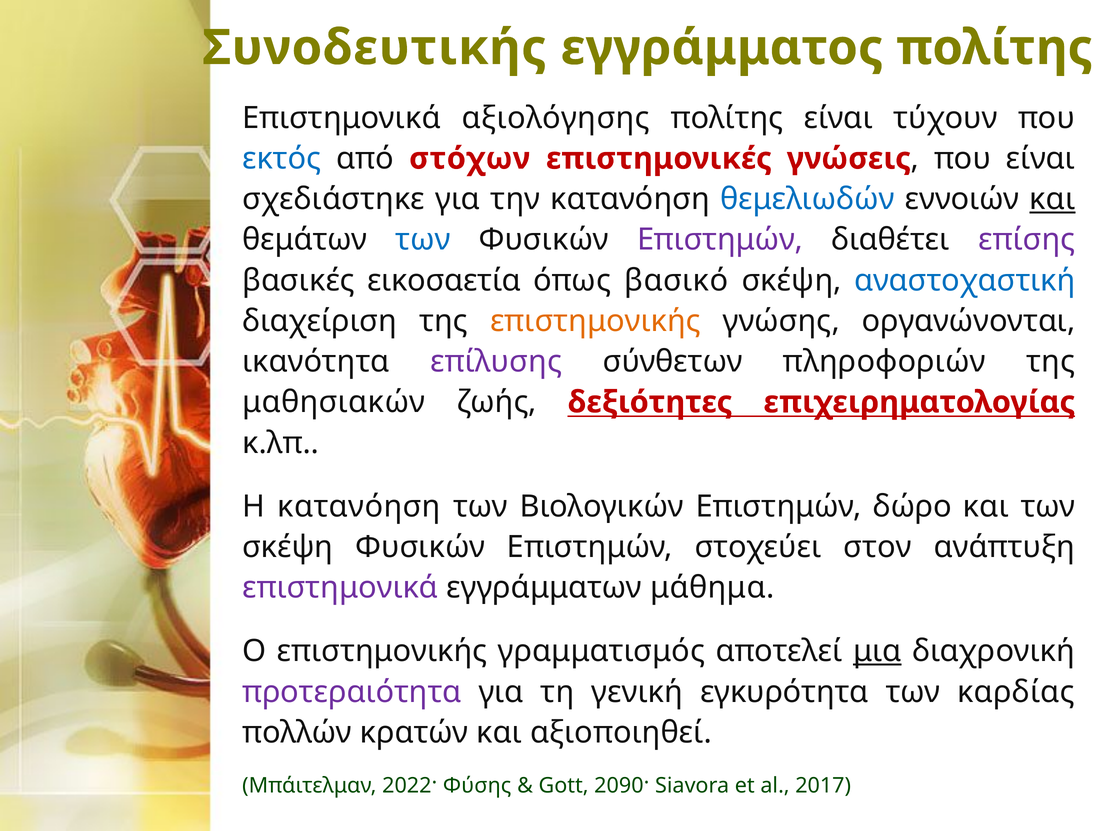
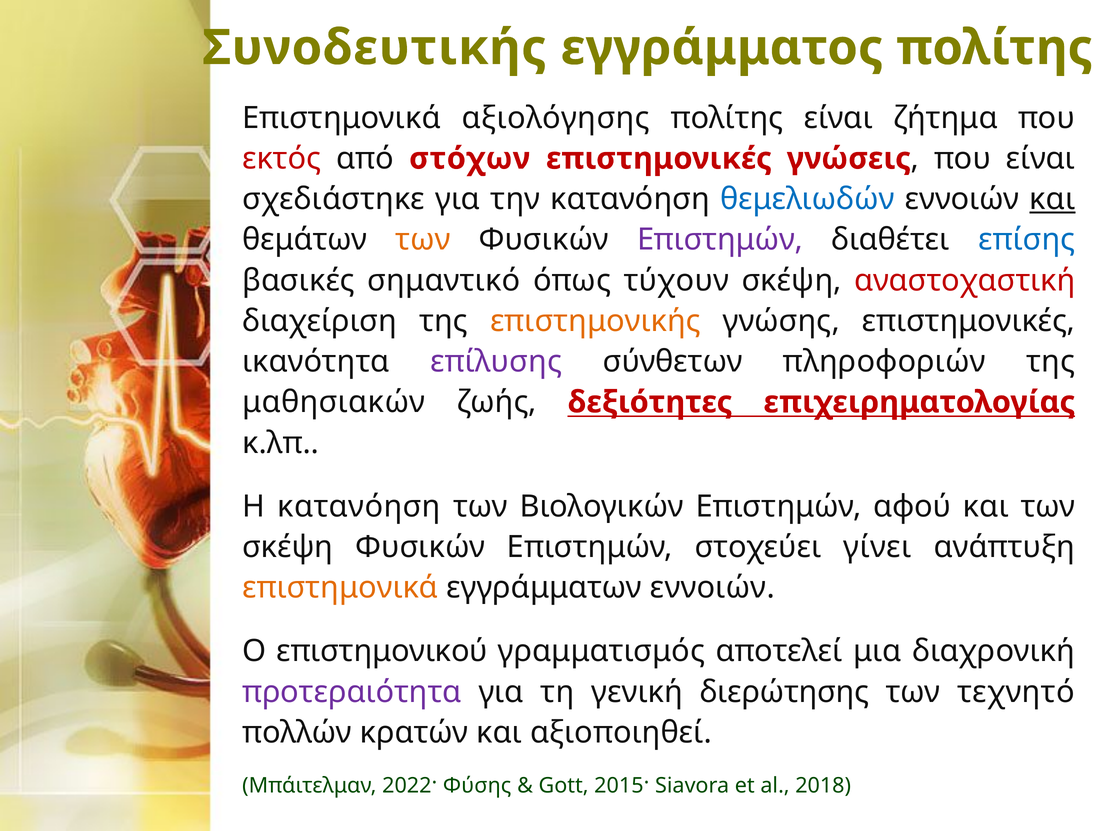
τύχουν: τύχουν -> ζήτημα (946, 118)
εκτός colour: blue -> red (282, 159)
των colour: blue -> orange (423, 240)
επίσης colour: purple -> blue (1027, 240)
εικοσαετία: εικοσαετία -> σημαντικό (444, 280)
βασικό: βασικό -> τύχουν (676, 280)
αναστοχαστική colour: blue -> red (965, 280)
γνώσης οργανώνονται: οργανώνονται -> επιστημονικές (969, 321)
δώρο: δώρο -> αφού (912, 506)
στον: στον -> γίνει (877, 547)
επιστημονικά colour: purple -> orange (340, 588)
εγγράμματων μάθημα: μάθημα -> εννοιών (712, 588)
Ο επιστημονικής: επιστημονικής -> επιστημονικού (382, 651)
μια underline: present -> none (877, 651)
εγκυρότητα: εγκυρότητα -> διερώτησης (784, 692)
καρδίας: καρδίας -> τεχνητό (1016, 692)
2090·: 2090· -> 2015· (622, 786)
2017: 2017 -> 2018 (823, 786)
